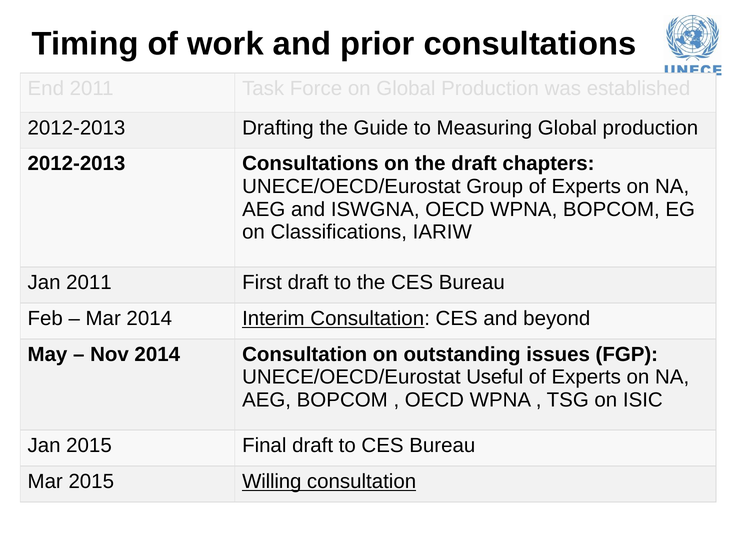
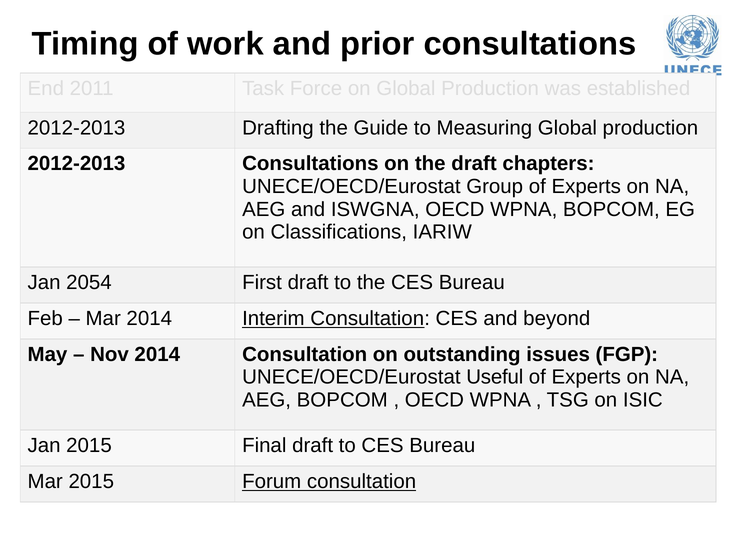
Jan 2011: 2011 -> 2054 (89, 283)
Willing: Willing -> Forum (272, 482)
